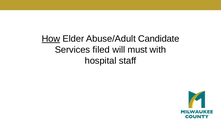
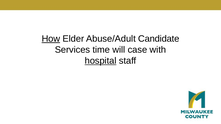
filed: filed -> time (101, 50)
must: must -> case (137, 50)
hospital underline: none -> present (101, 61)
